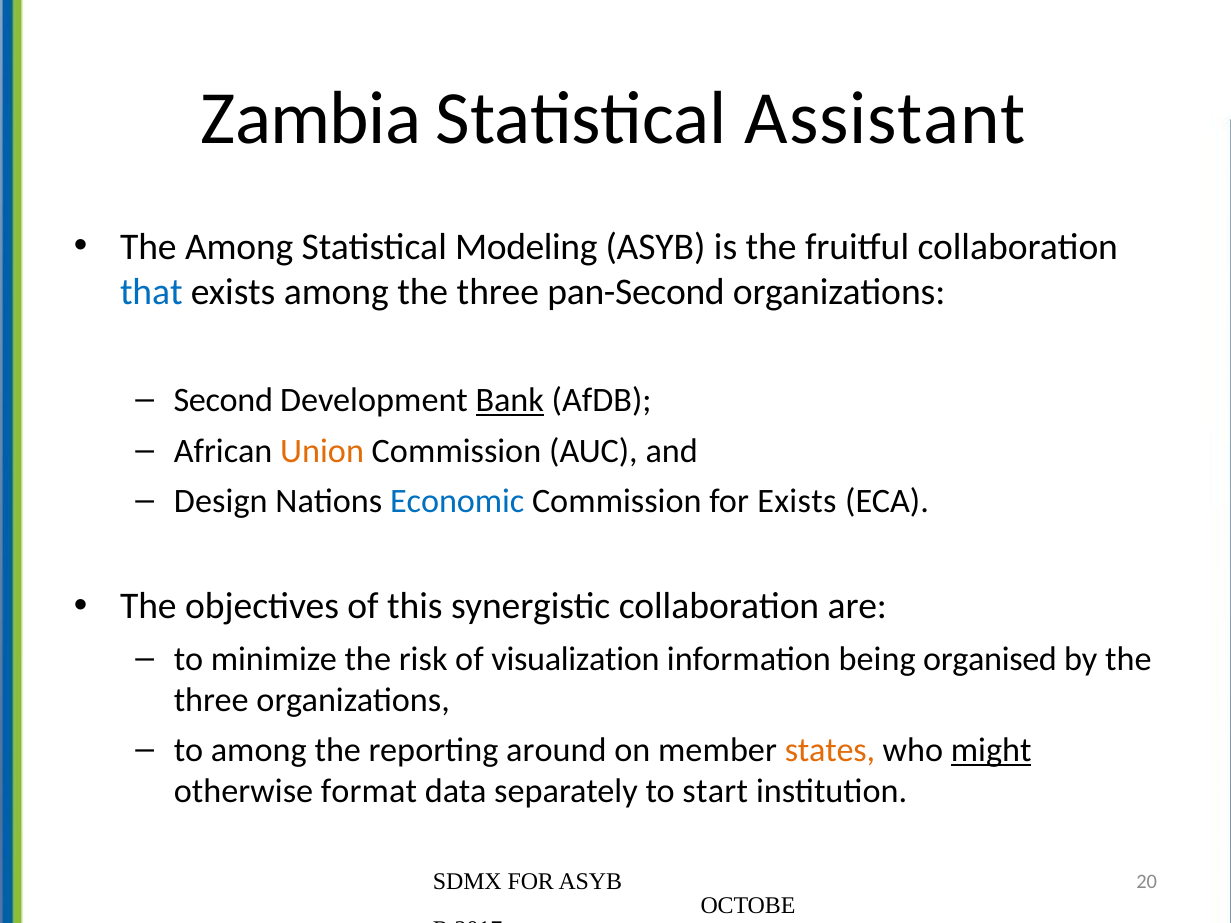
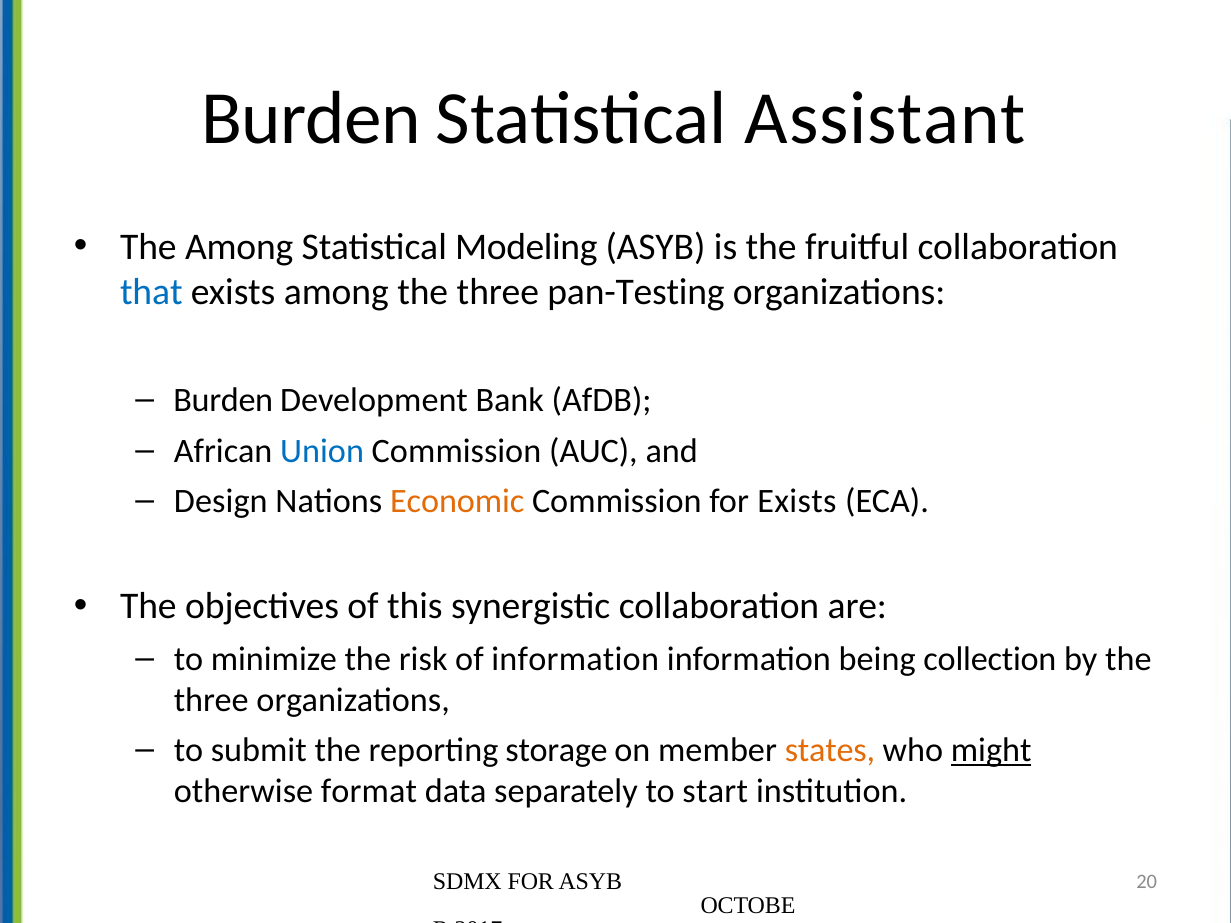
Zambia: Zambia -> Burden (311, 119)
pan-Second: pan-Second -> pan-Testing (636, 292)
Second: Second -> Burden (223, 400)
Bank underline: present -> none (510, 400)
Union colour: orange -> blue (322, 451)
Economic colour: blue -> orange (457, 502)
of visualization: visualization -> information (575, 659)
organised: organised -> collection (990, 659)
to among: among -> submit (259, 751)
around: around -> storage (557, 751)
